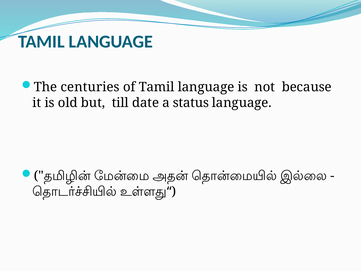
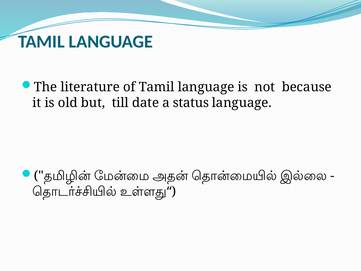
centuries: centuries -> literature (90, 87)
